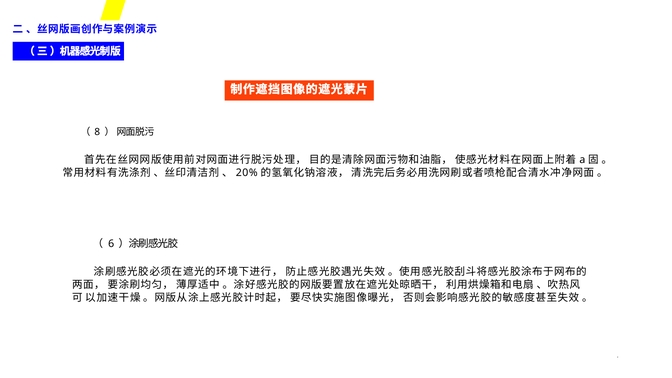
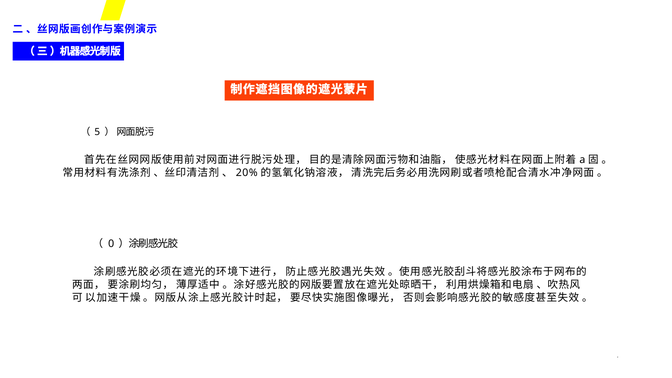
8: 8 -> 5 (97, 132)
6: 6 -> 0 (111, 244)
